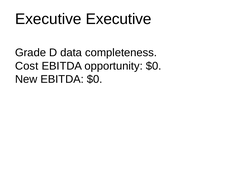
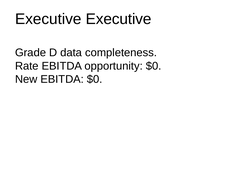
Cost: Cost -> Rate (27, 66)
